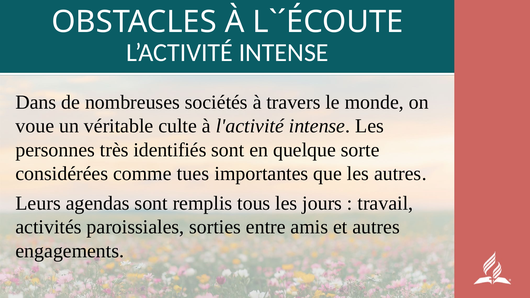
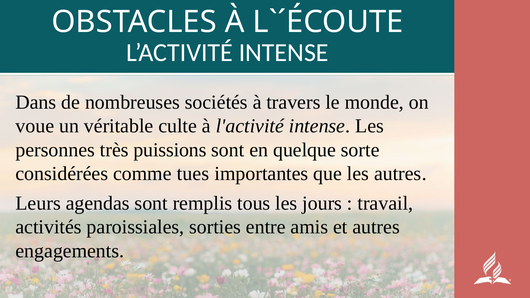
identifiés: identifiés -> puissions (170, 150)
